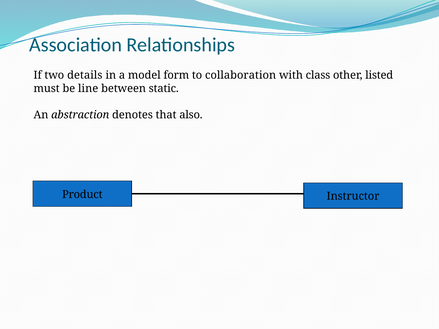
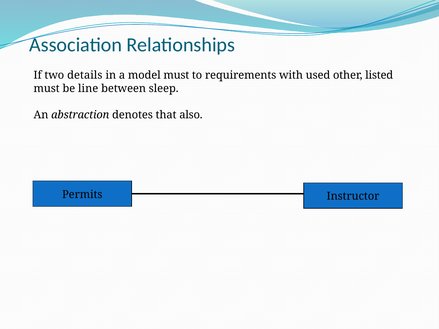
model form: form -> must (176, 75)
collaboration: collaboration -> requirements (241, 75)
class: class -> used (318, 75)
static: static -> sleep (164, 89)
Product: Product -> Permits (82, 195)
